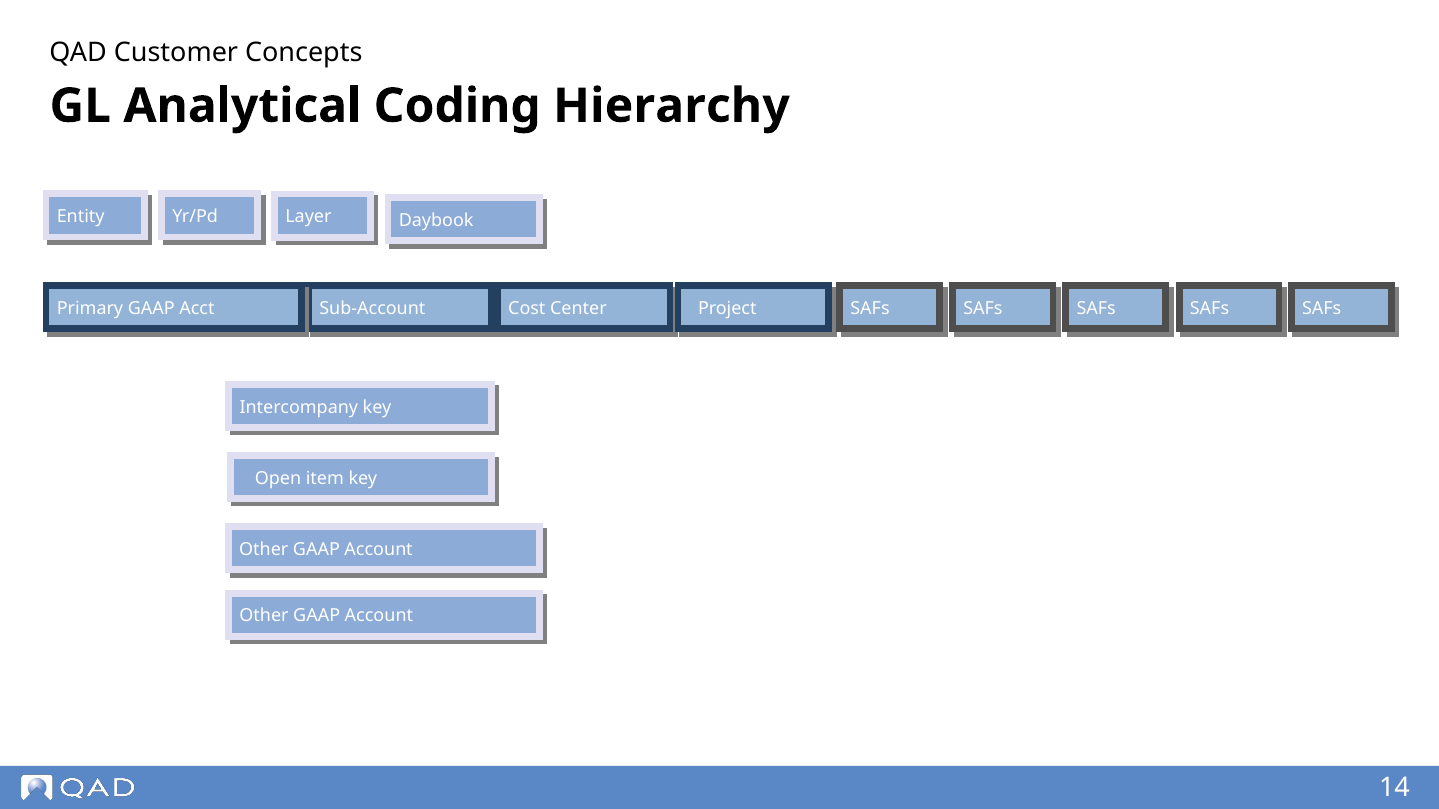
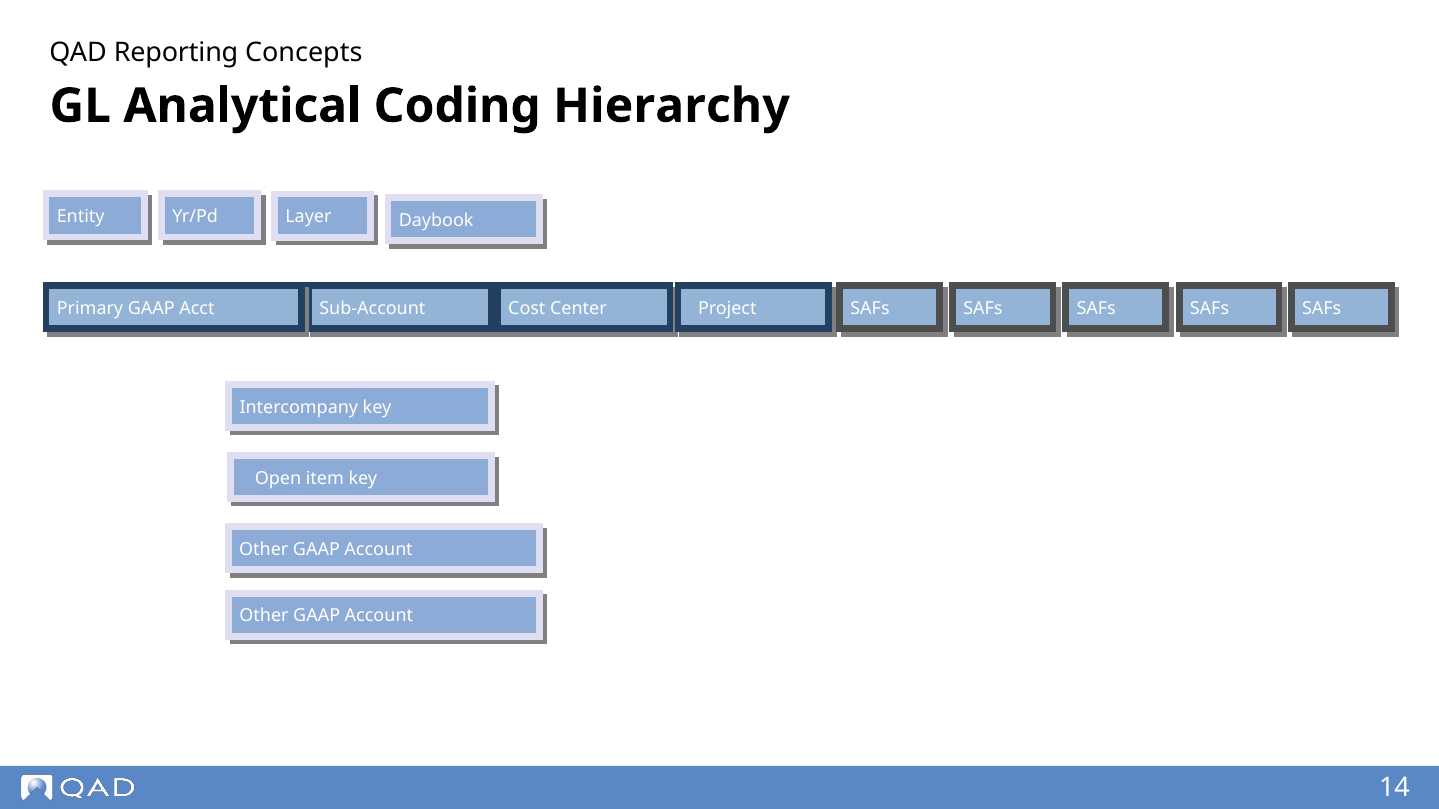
Customer: Customer -> Reporting (176, 53)
